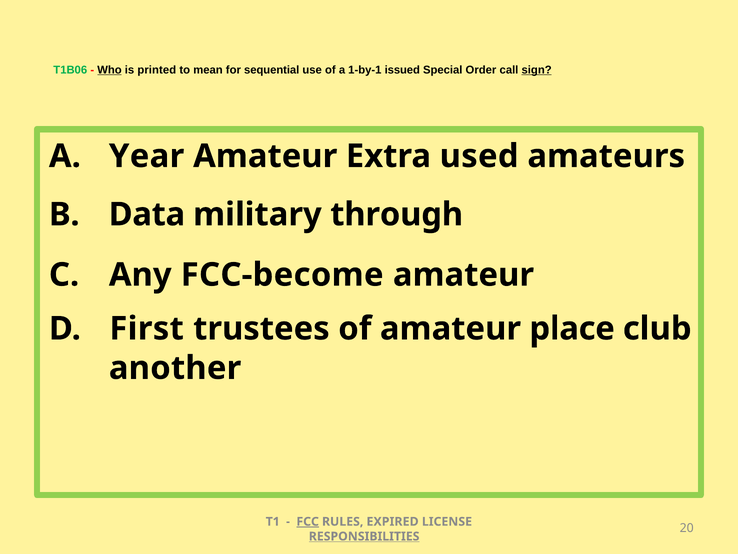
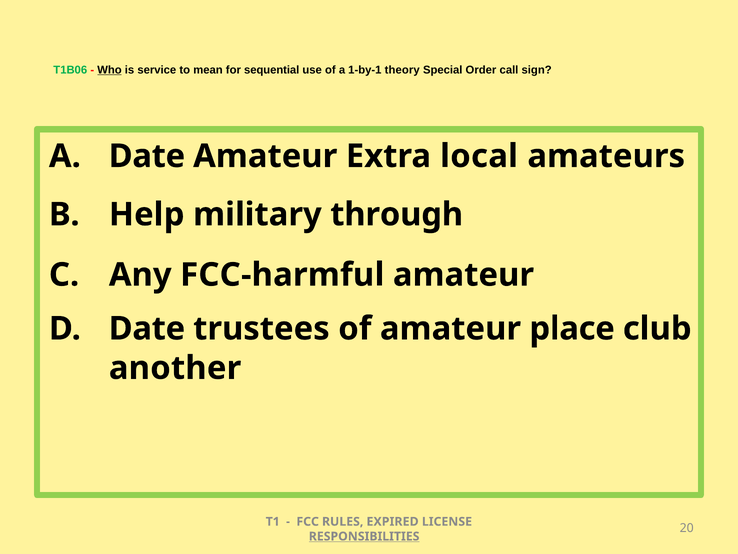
printed: printed -> service (157, 70)
issued: issued -> theory (402, 70)
sign underline: present -> none (537, 70)
A Year: Year -> Date (147, 156)
used: used -> local (479, 156)
Data: Data -> Help (147, 214)
FCC-become: FCC-become -> FCC-harmful (282, 275)
First: First -> Date (147, 328)
FCC underline: present -> none (308, 521)
